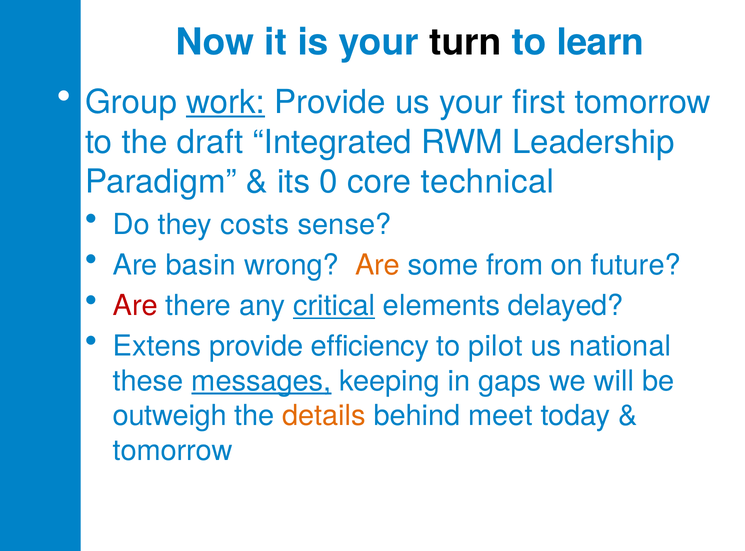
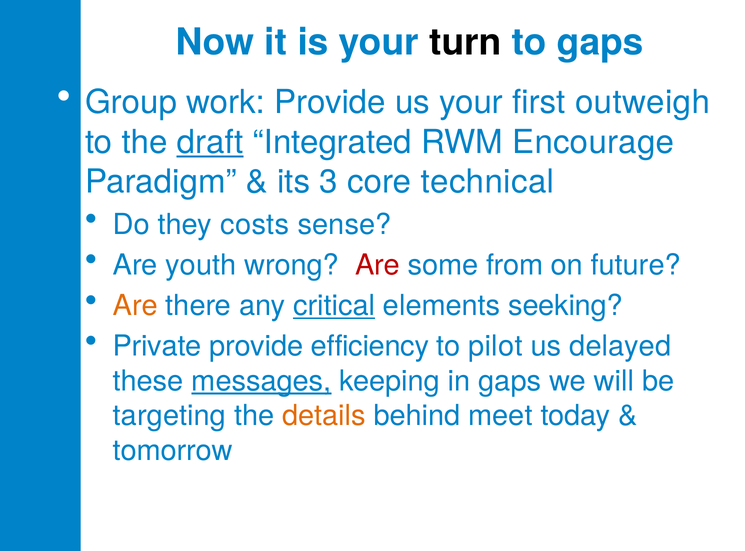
to learn: learn -> gaps (600, 42)
work underline: present -> none (226, 102)
first tomorrow: tomorrow -> outweigh (643, 102)
draft underline: none -> present (210, 142)
Leadership: Leadership -> Encourage (593, 142)
0: 0 -> 3 (329, 182)
basin: basin -> youth (201, 265)
Are colour: orange -> red (377, 265)
Are colour: red -> orange (135, 306)
delayed: delayed -> seeking (565, 306)
Extens: Extens -> Private (157, 347)
national: national -> delayed (620, 347)
outweigh: outweigh -> targeting (169, 416)
